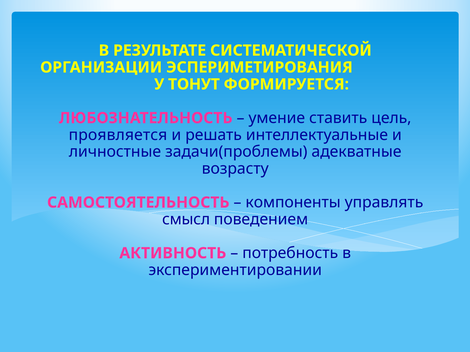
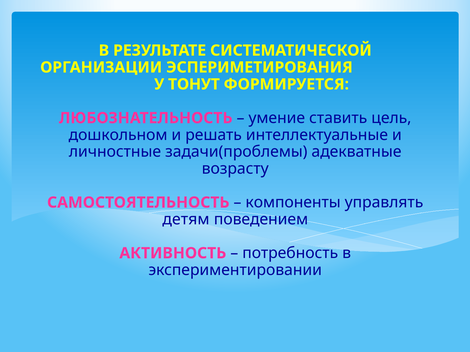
проявляется: проявляется -> дошкольном (118, 135)
смысл: смысл -> детям (186, 220)
